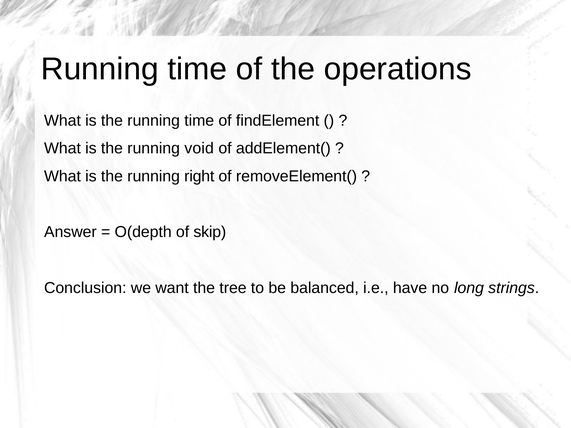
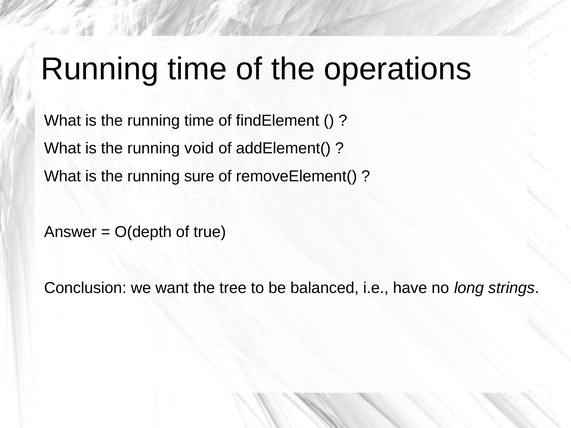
right: right -> sure (199, 176)
skip: skip -> true (210, 232)
